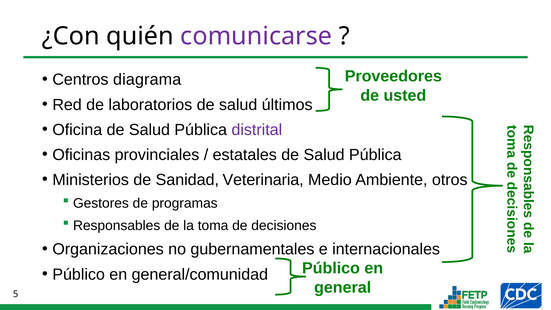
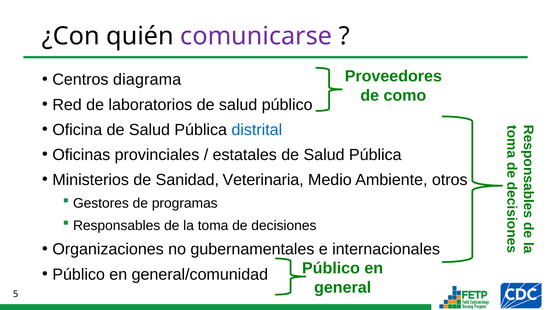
usted: usted -> como (405, 95)
salud últimos: últimos -> público (287, 105)
distrital colour: purple -> blue (257, 130)
